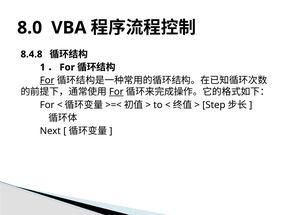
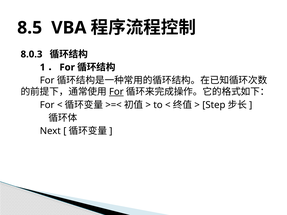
8.0: 8.0 -> 8.5 (30, 28)
8.4.8: 8.4.8 -> 8.0.3 (32, 54)
For underline: present -> none (47, 80)
